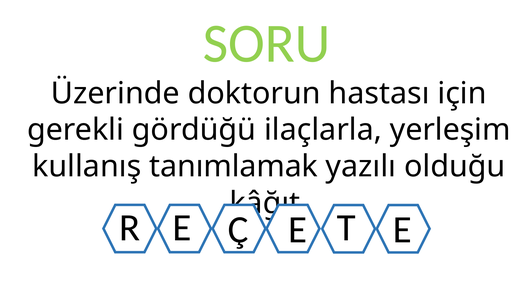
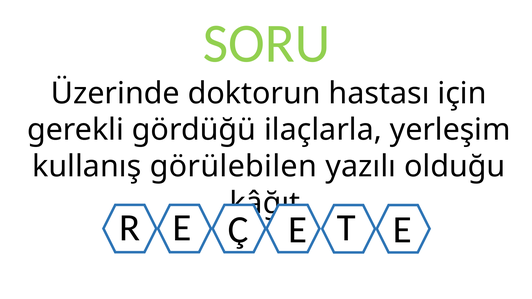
tanımlamak: tanımlamak -> görülebilen (233, 167)
